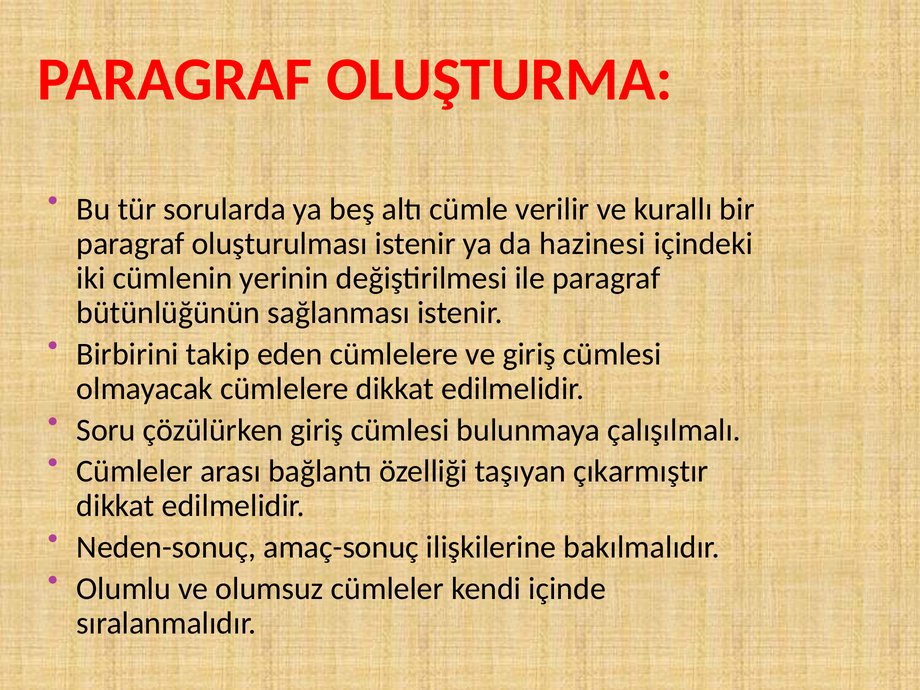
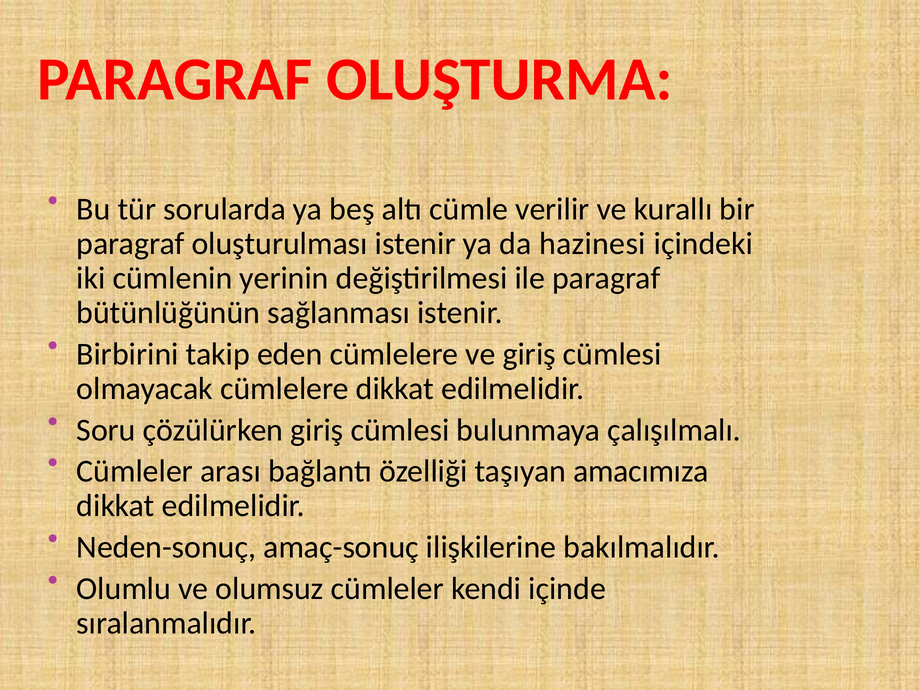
çıkarmıştır: çıkarmıştır -> amacımıza (641, 471)
